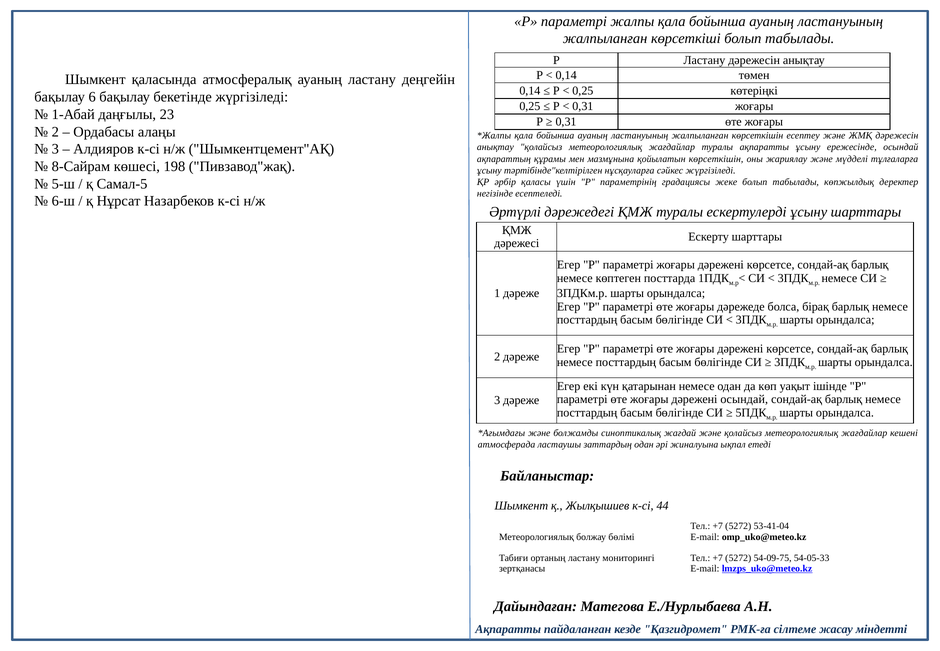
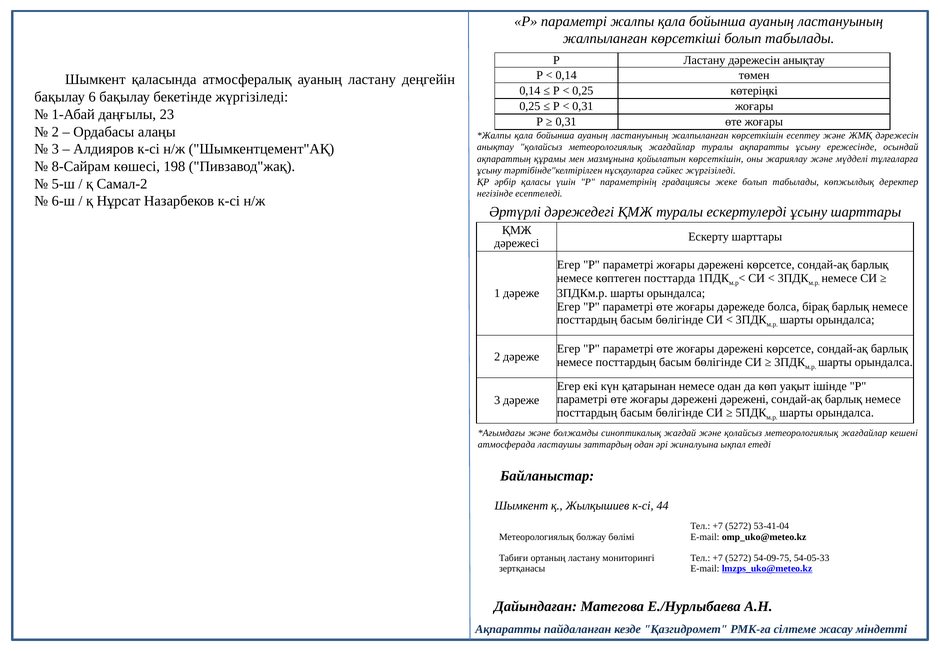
Самал-5: Самал-5 -> Самал-2 (122, 184)
дәрежені осындай: осындай -> дәрежені (744, 399)
